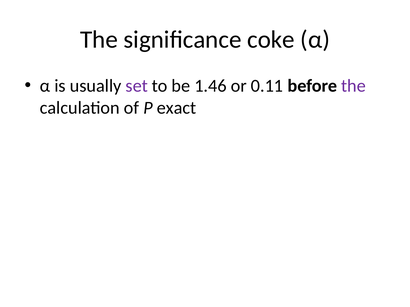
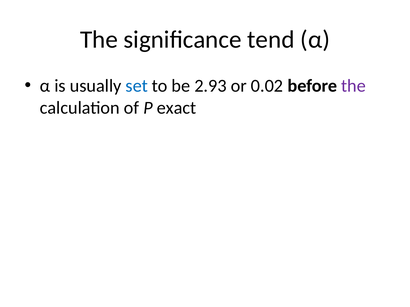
coke: coke -> tend (271, 40)
set colour: purple -> blue (137, 86)
1.46: 1.46 -> 2.93 (211, 86)
0.11: 0.11 -> 0.02 (267, 86)
